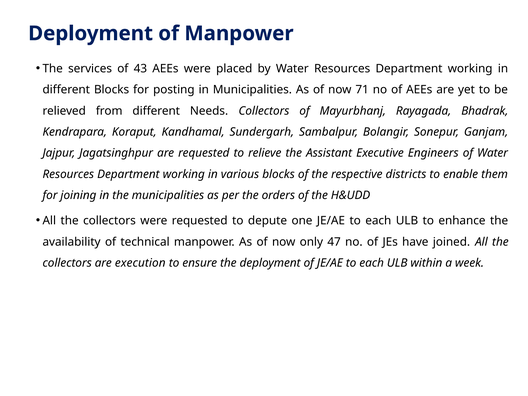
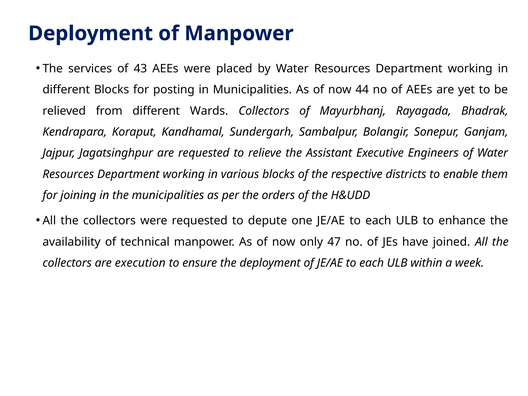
71: 71 -> 44 (362, 90)
Needs: Needs -> Wards (209, 111)
